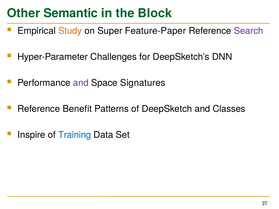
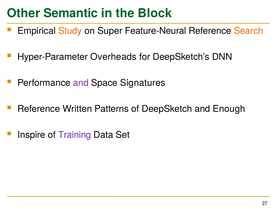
Feature-Paper: Feature-Paper -> Feature-Neural (156, 31)
Search colour: purple -> orange (249, 31)
Challenges: Challenges -> Overheads (114, 57)
Benefit: Benefit -> Written (77, 109)
Classes: Classes -> Enough (229, 109)
Training colour: blue -> purple (75, 135)
